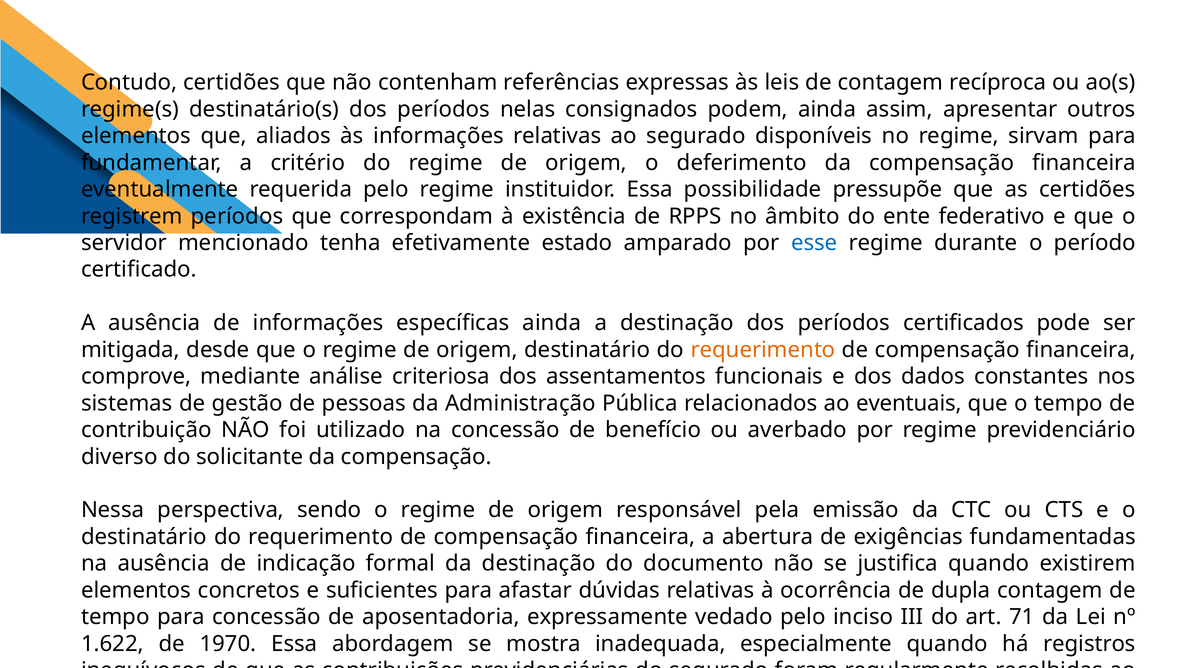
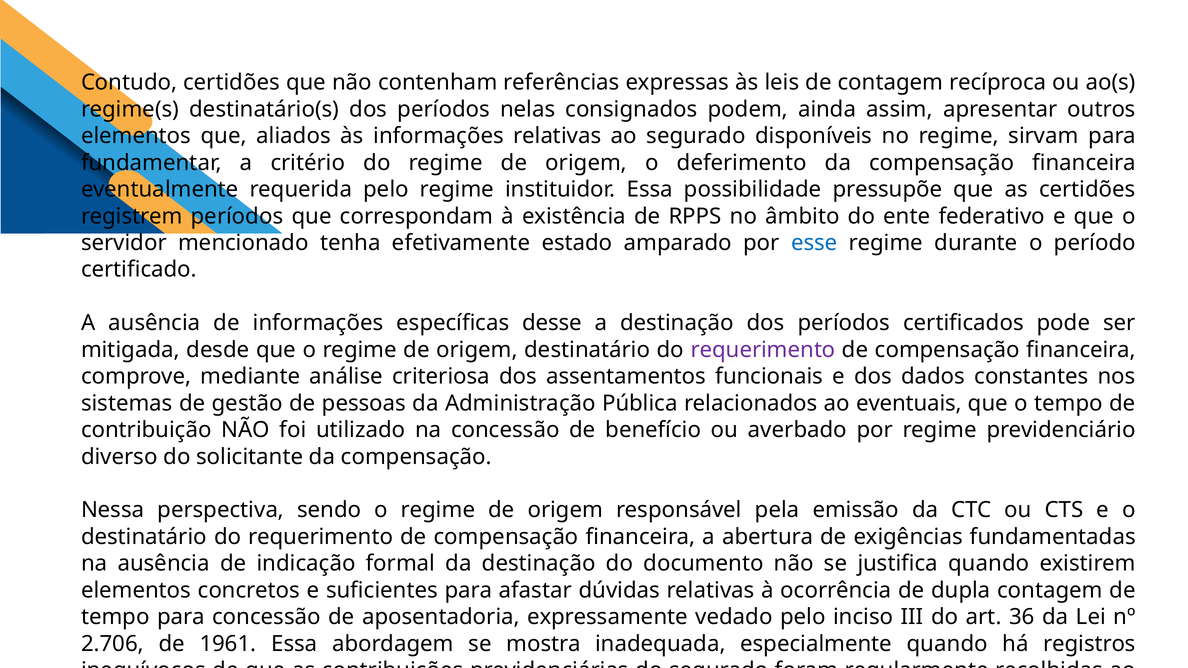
específicas ainda: ainda -> desse (552, 323)
requerimento colour: orange -> purple (763, 350)
71: 71 -> 36 (1022, 617)
1.622: 1.622 -> 2.706 (112, 644)
1970: 1970 -> 1961 (228, 644)
